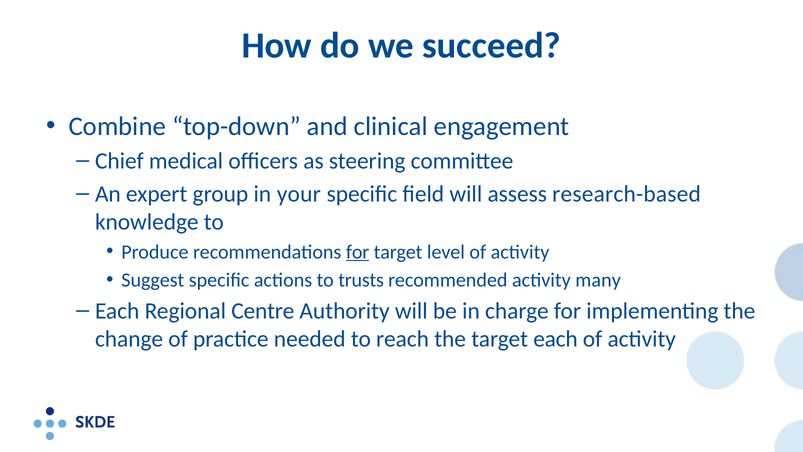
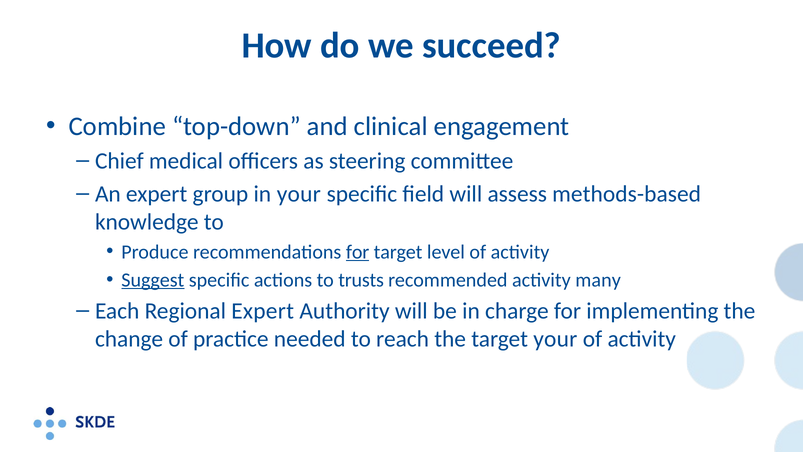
research-based: research-based -> methods-based (627, 194)
Suggest underline: none -> present (153, 280)
Regional Centre: Centre -> Expert (263, 311)
target each: each -> your (555, 339)
